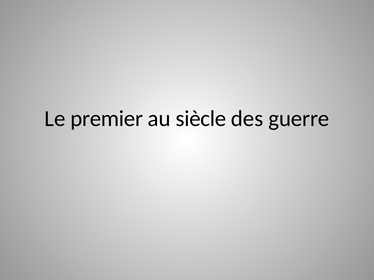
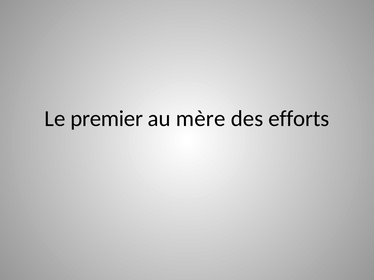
siècle: siècle -> mère (201, 119)
guerre: guerre -> efforts (299, 119)
